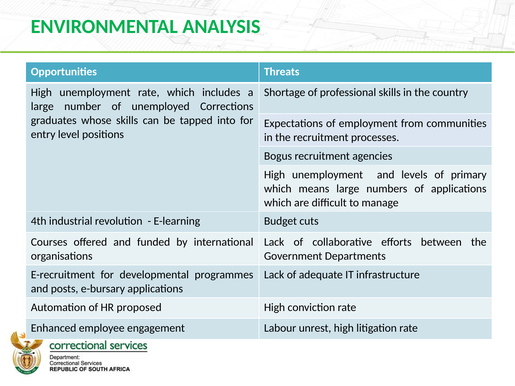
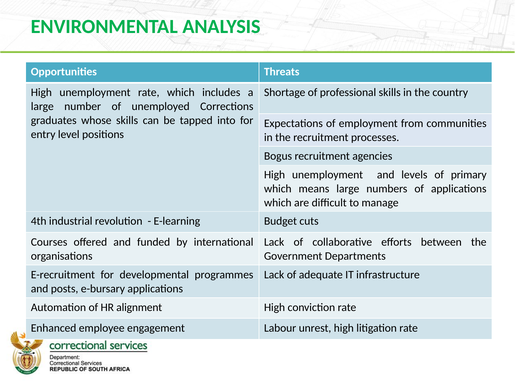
proposed: proposed -> alignment (139, 307)
